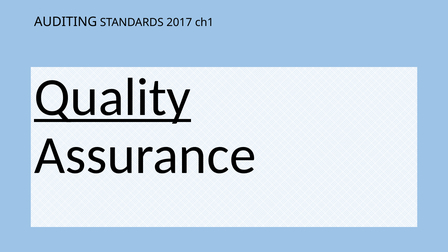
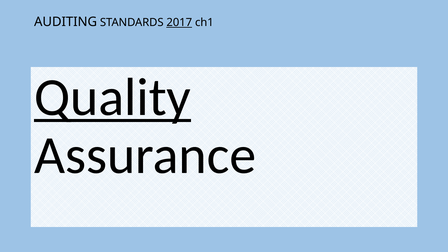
2017 underline: none -> present (179, 22)
